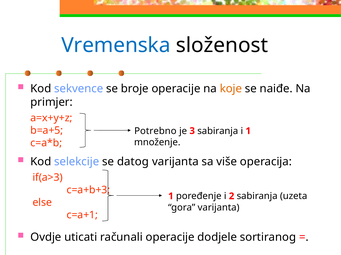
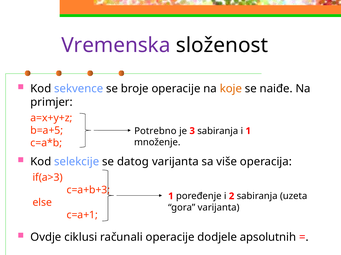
Vremenska colour: blue -> purple (116, 45)
uticati: uticati -> ciklusi (81, 238)
sortiranog: sortiranog -> apsolutnih (268, 238)
